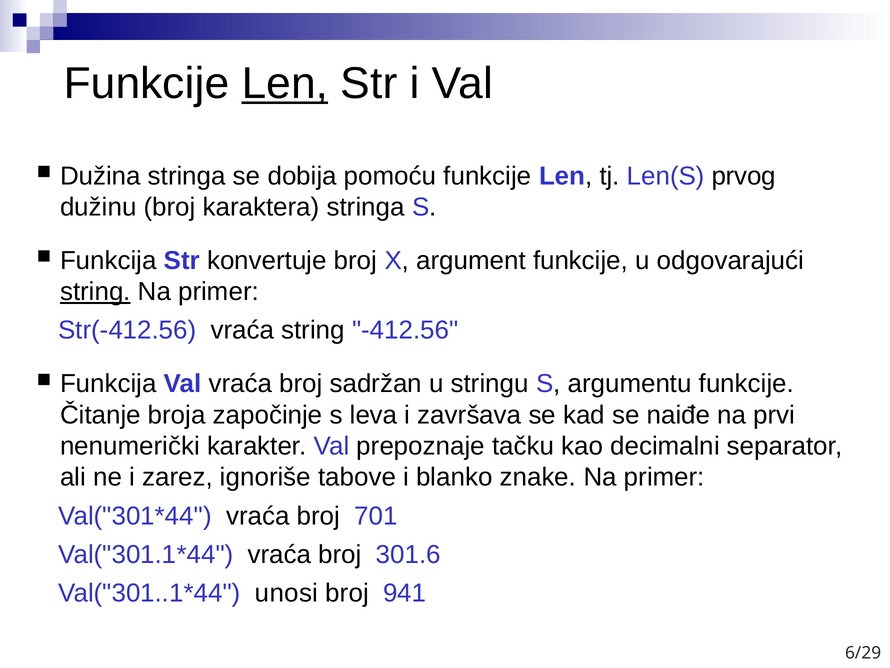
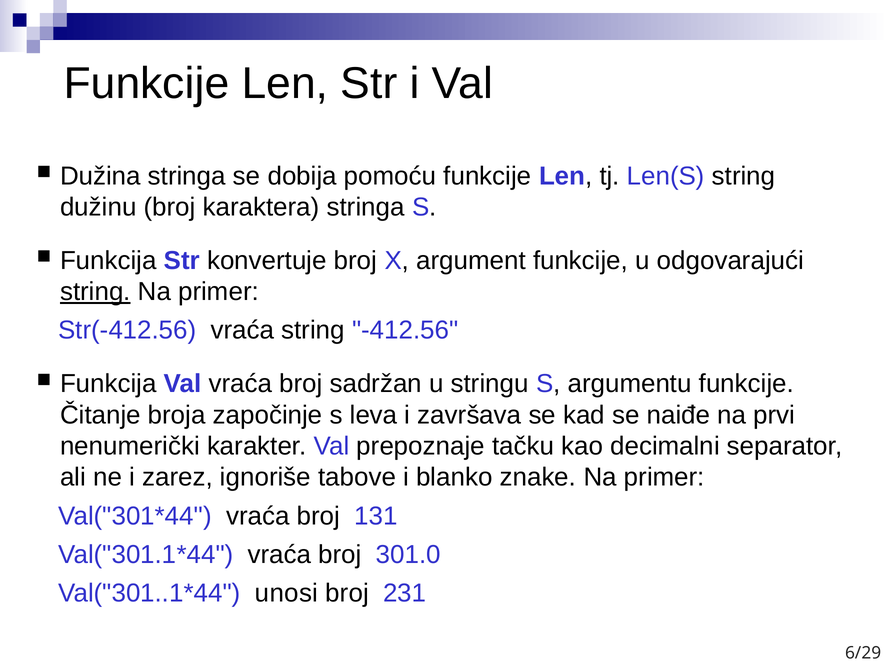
Len underline: present -> none (285, 84)
Len(S prvog: prvog -> string (744, 176)
701: 701 -> 131 (376, 516)
301.6: 301.6 -> 301.0 (408, 554)
941: 941 -> 231 (405, 593)
